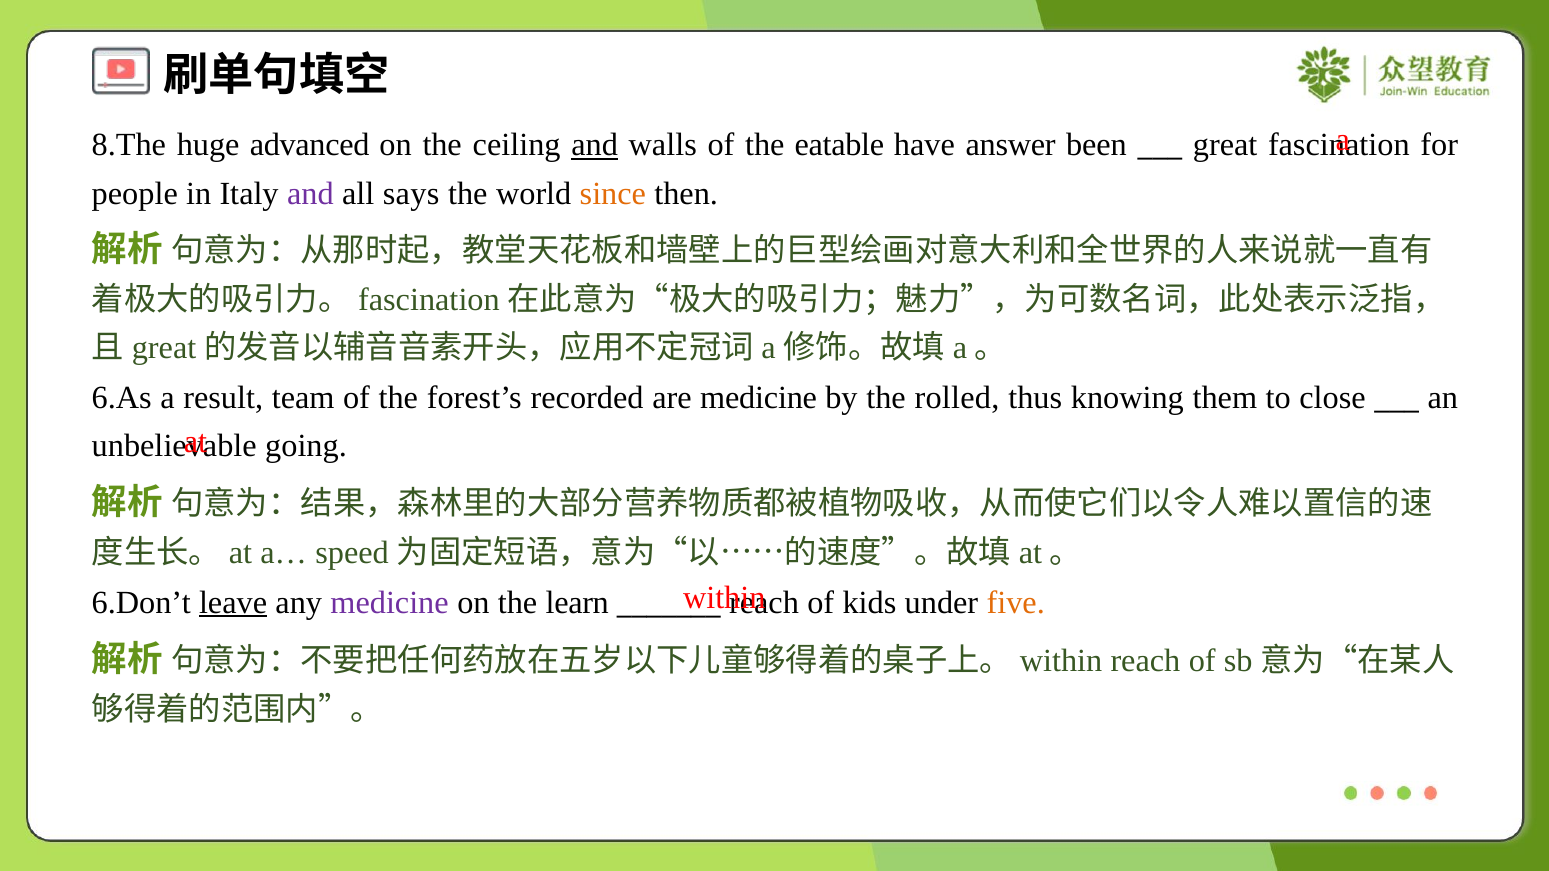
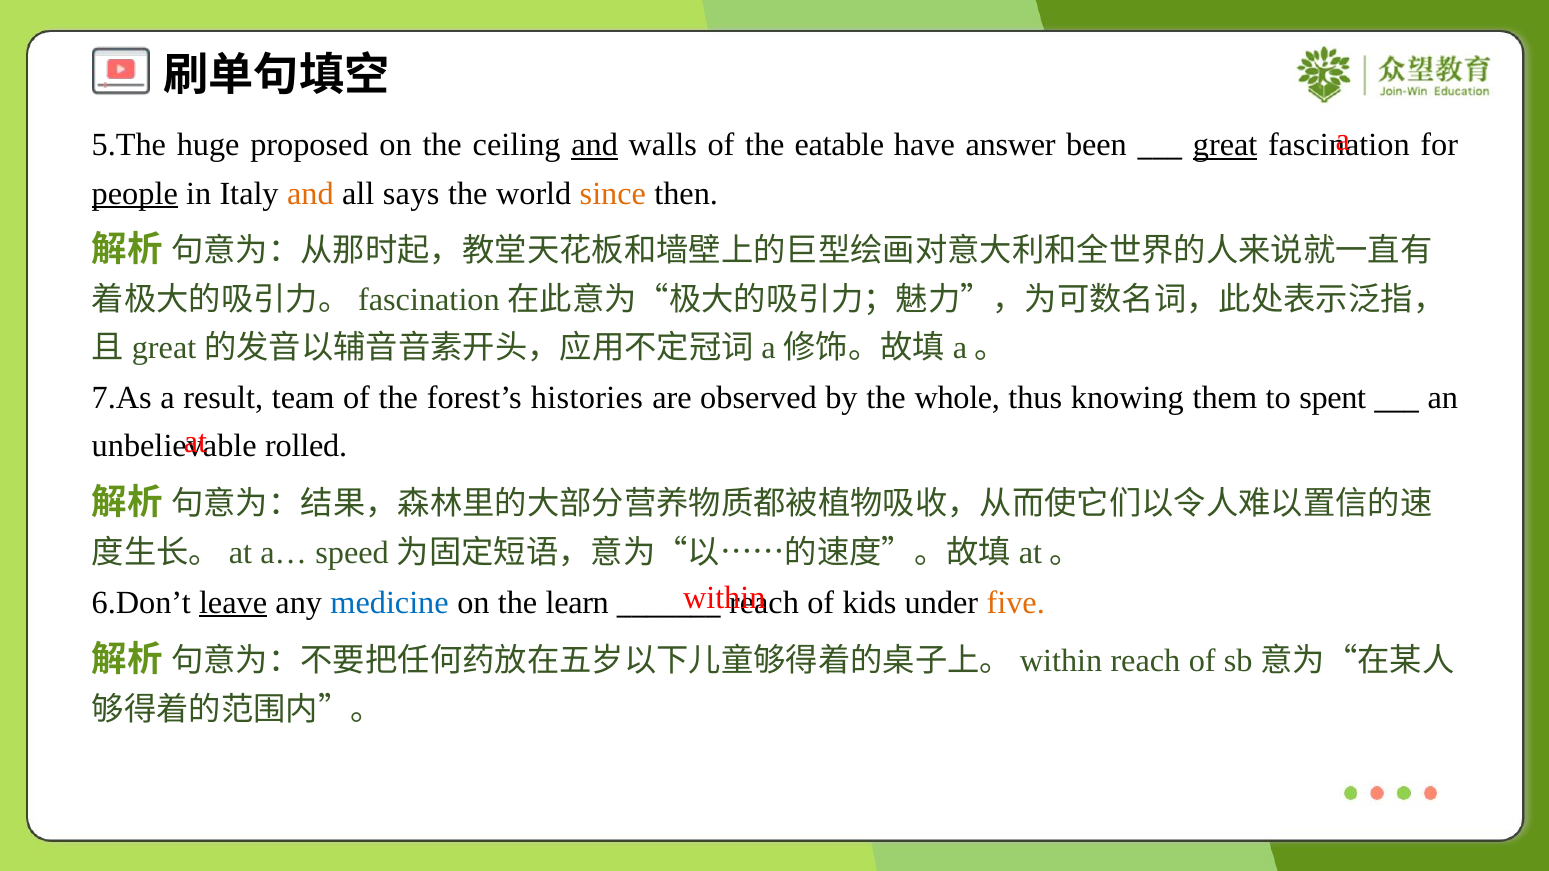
8.The: 8.The -> 5.The (129, 145)
advanced: advanced -> proposed (309, 145)
great underline: none -> present (1225, 145)
people underline: none -> present (135, 194)
and colour: purple -> orange (310, 194)
6.As: 6.As -> 7.As (122, 398)
recorded: recorded -> histories (587, 398)
are medicine: medicine -> observed (759, 398)
rolled: rolled -> whole (957, 398)
close: close -> spent (1333, 398)
going: going -> rolled (306, 446)
medicine colour: purple -> blue (390, 603)
